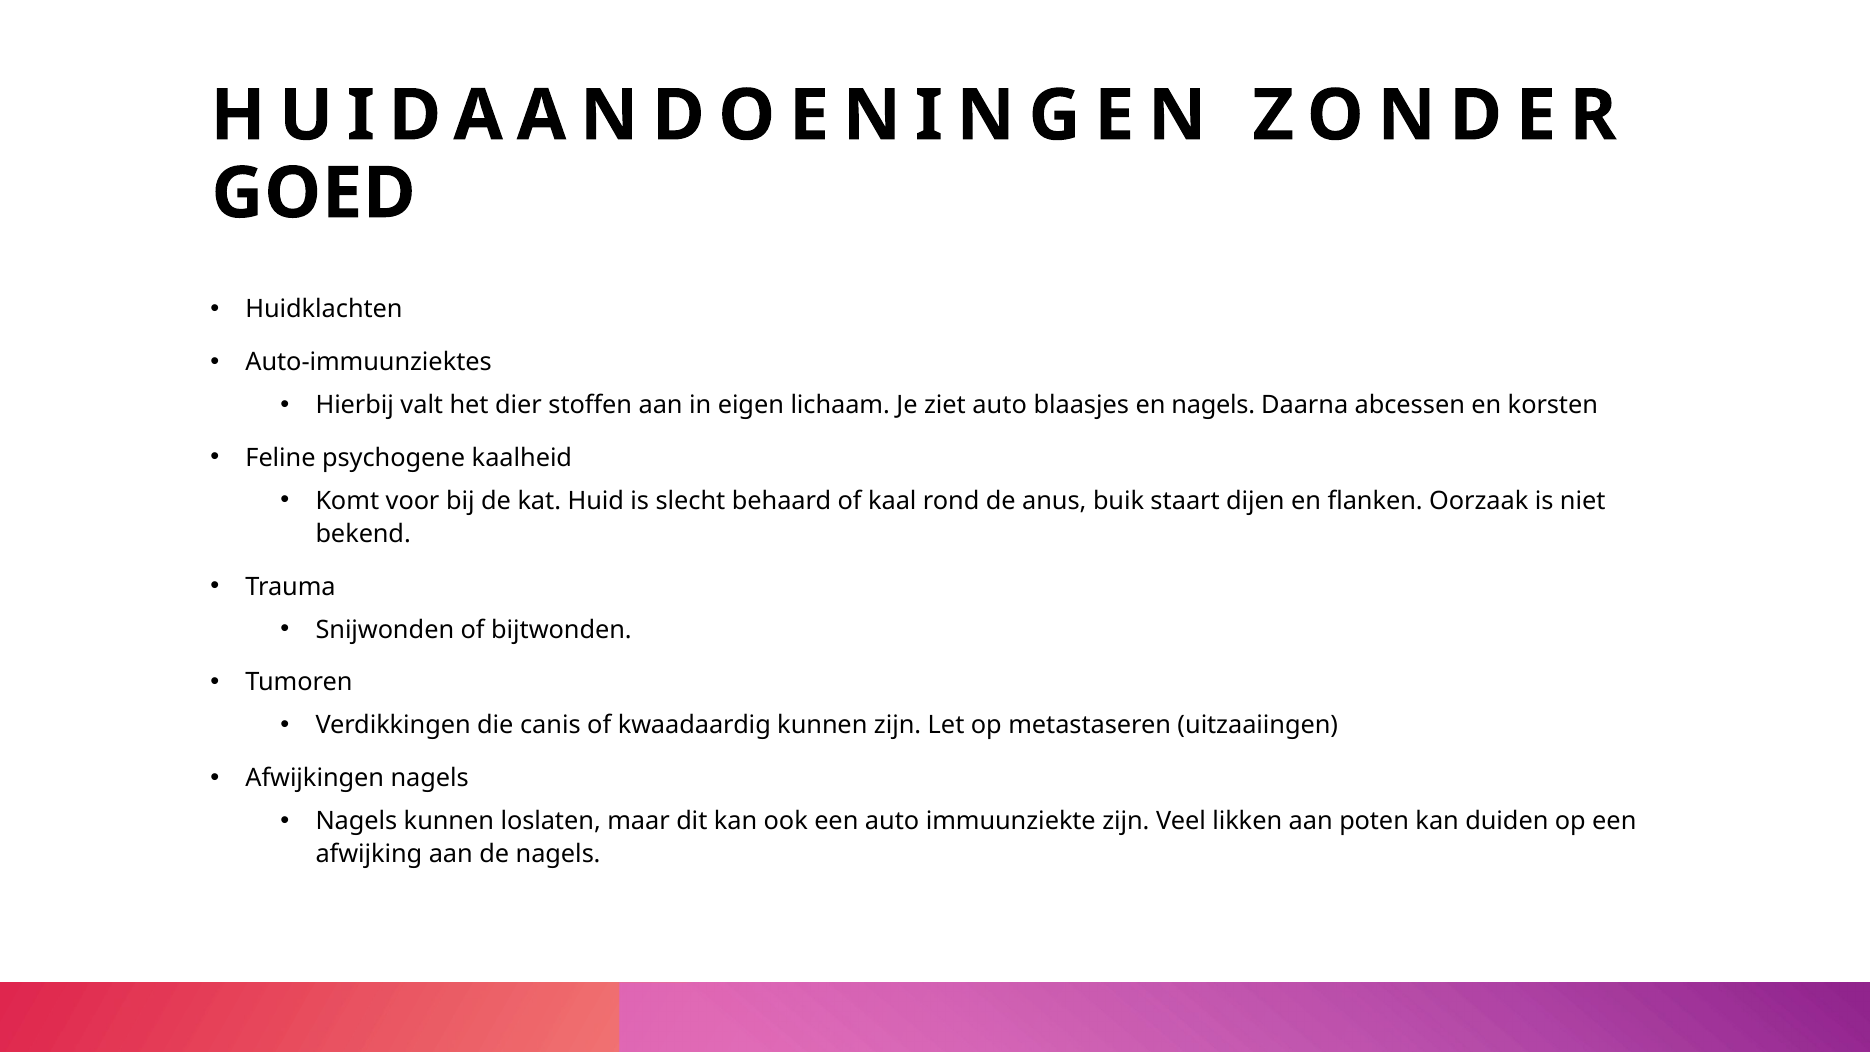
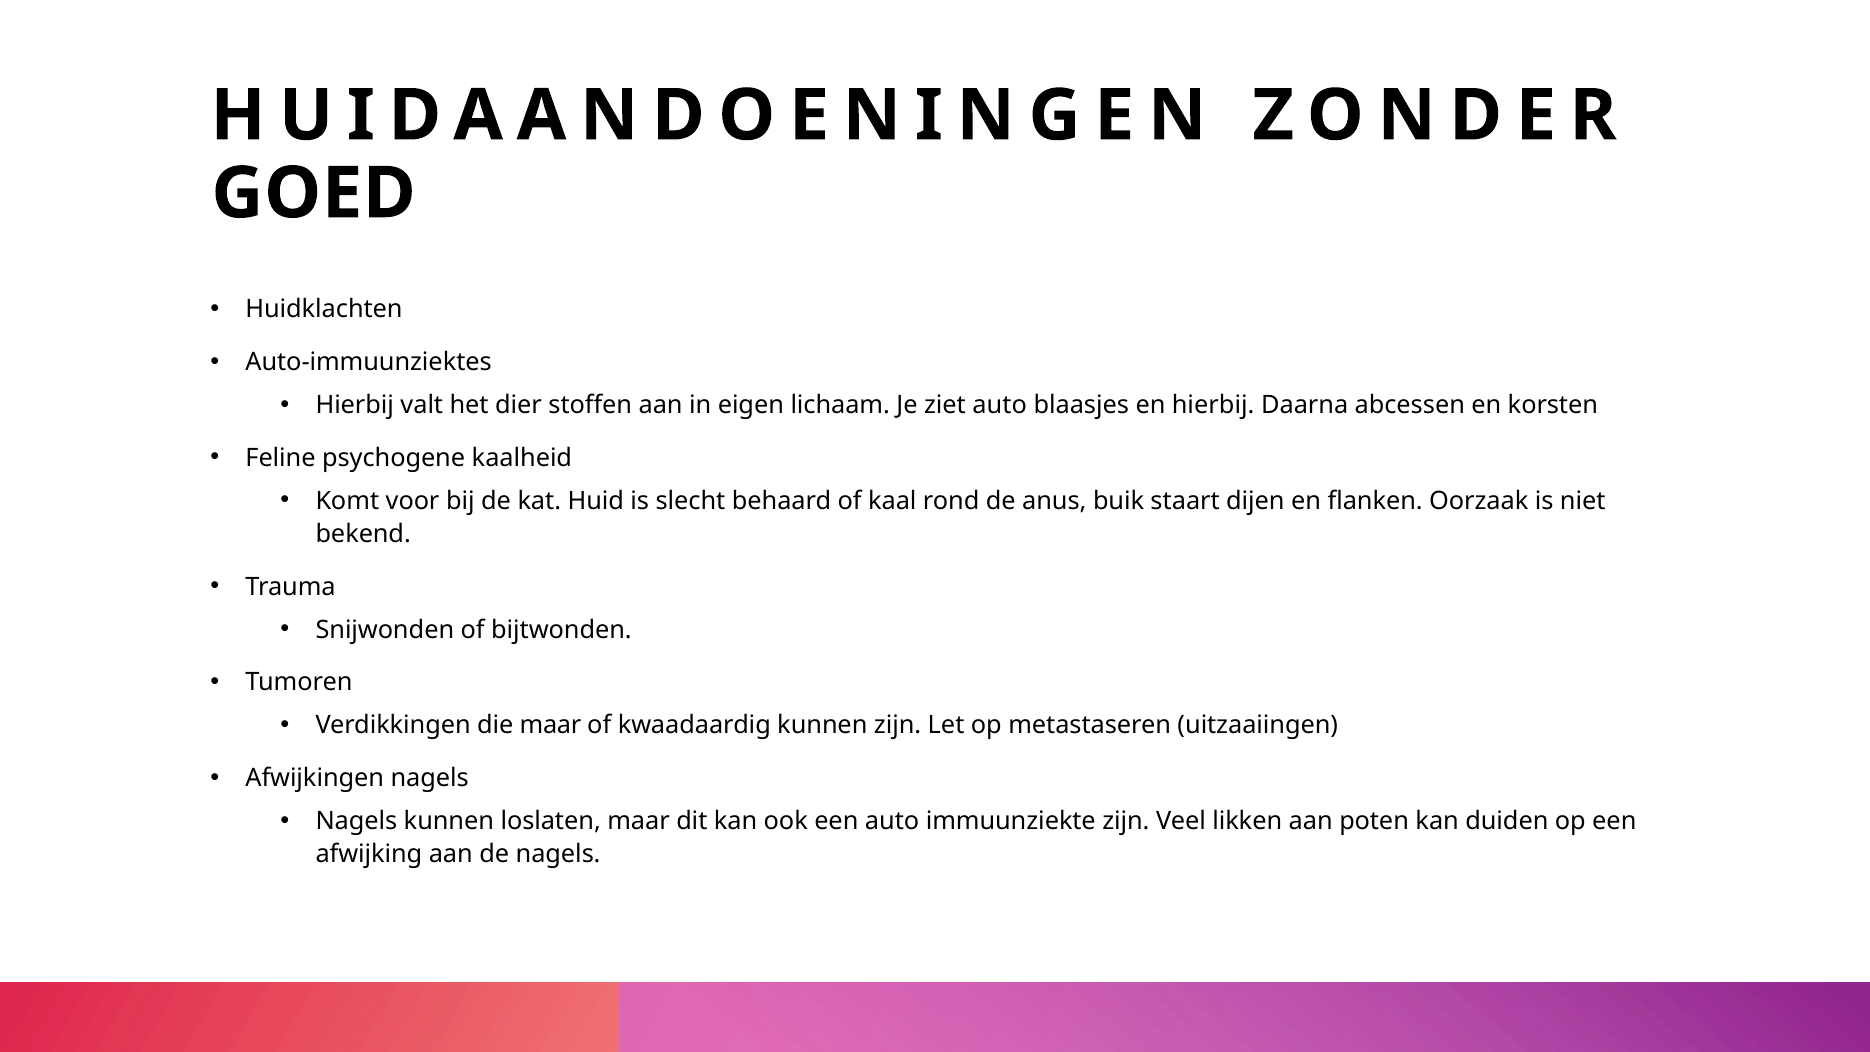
en nagels: nagels -> hierbij (1213, 405)
die canis: canis -> maar (550, 725)
